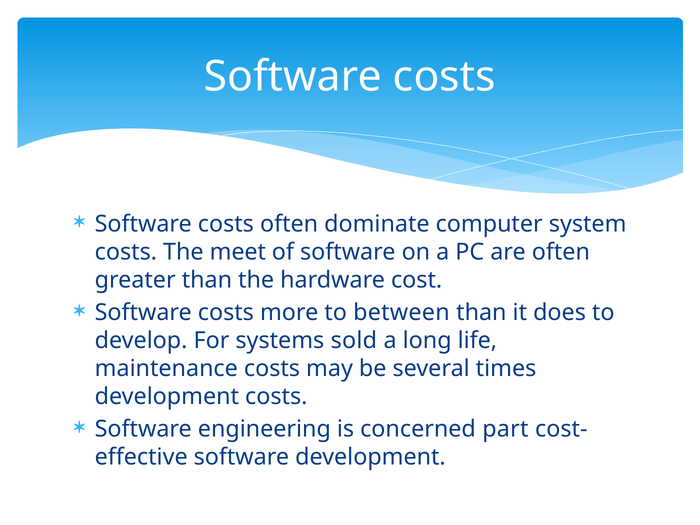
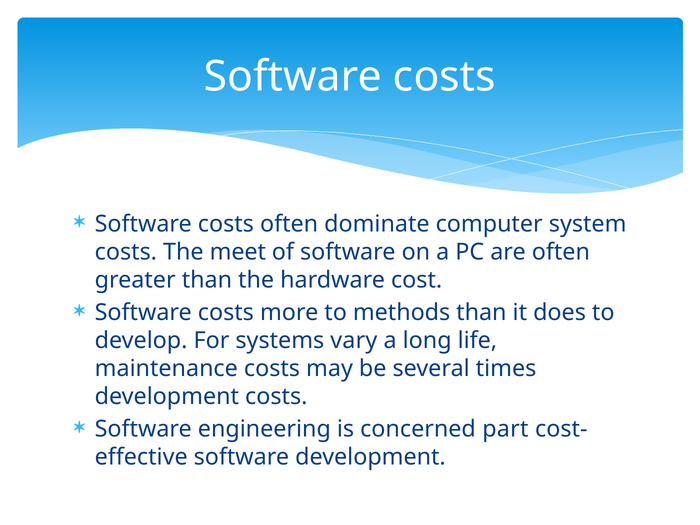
between: between -> methods (402, 313)
sold: sold -> vary (354, 341)
